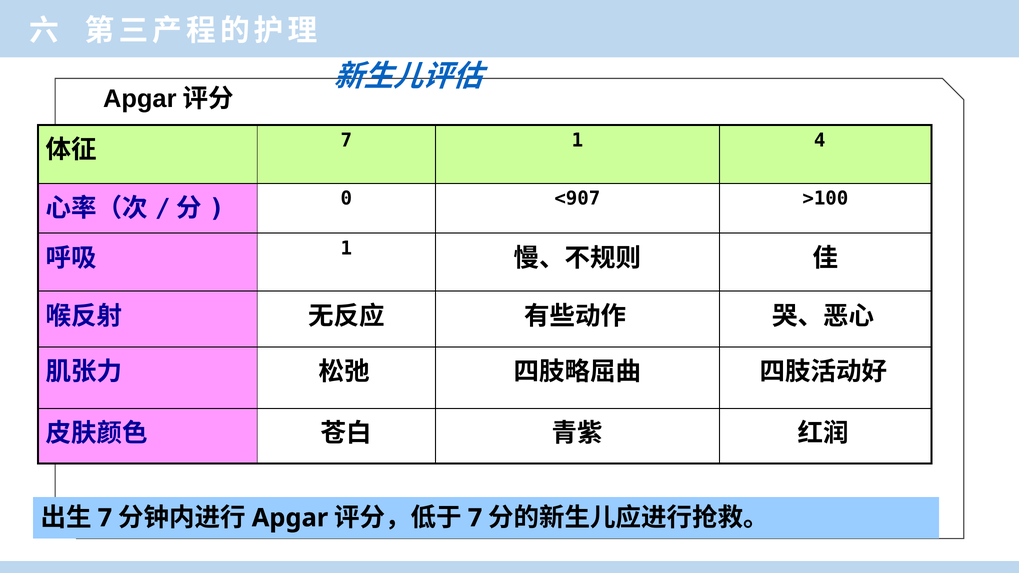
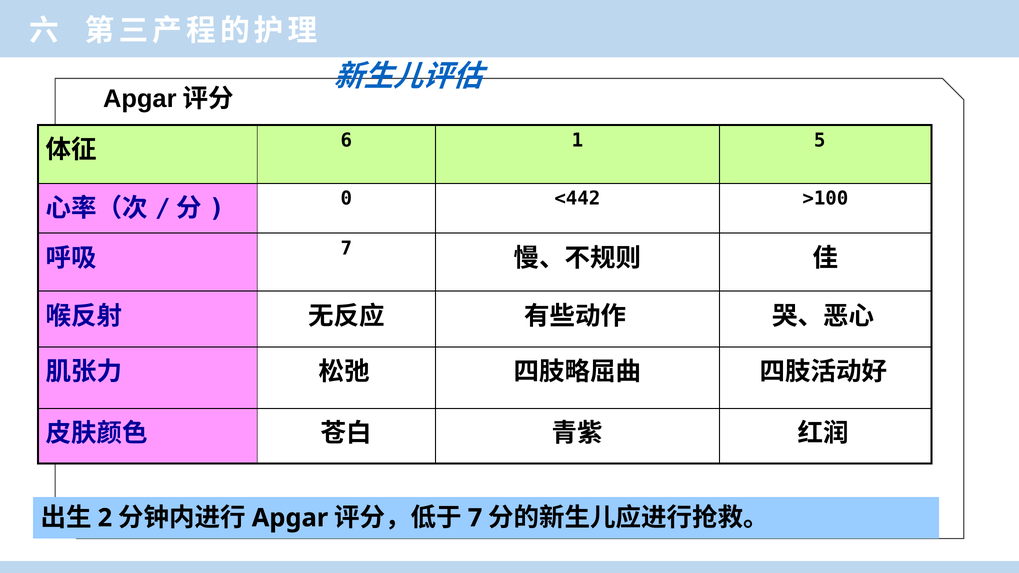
7: 7 -> 6 (346, 140)
4: 4 -> 5 (820, 140)
<907: <907 -> <442 (577, 199)
1: 1 -> 7 (346, 248)
7: 7 -> 2 (105, 518)
